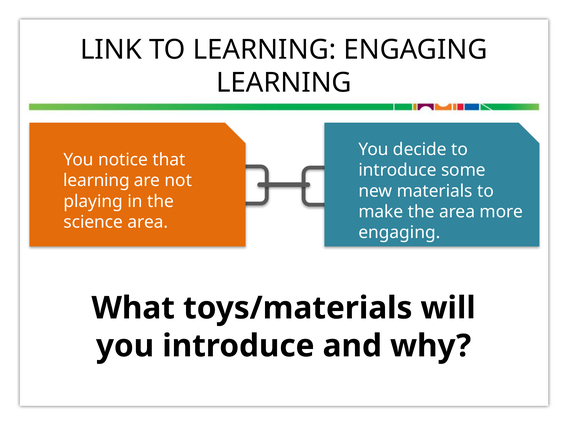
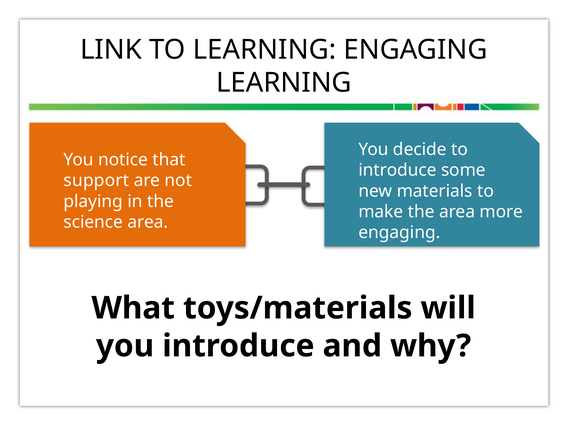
learning: learning -> support (96, 181)
